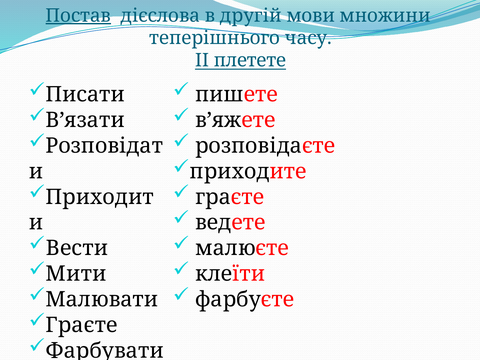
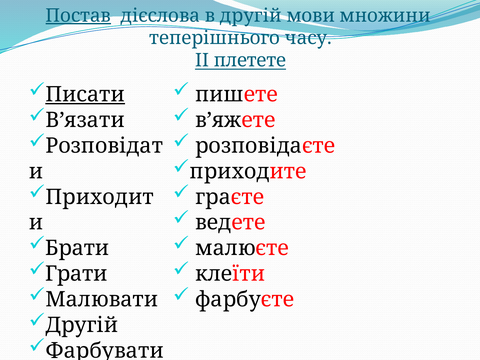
Писати underline: none -> present (85, 95)
Вести: Вести -> Брати (77, 248)
Мити: Мити -> Грати (76, 274)
Граєте: Граєте -> Другій (82, 325)
